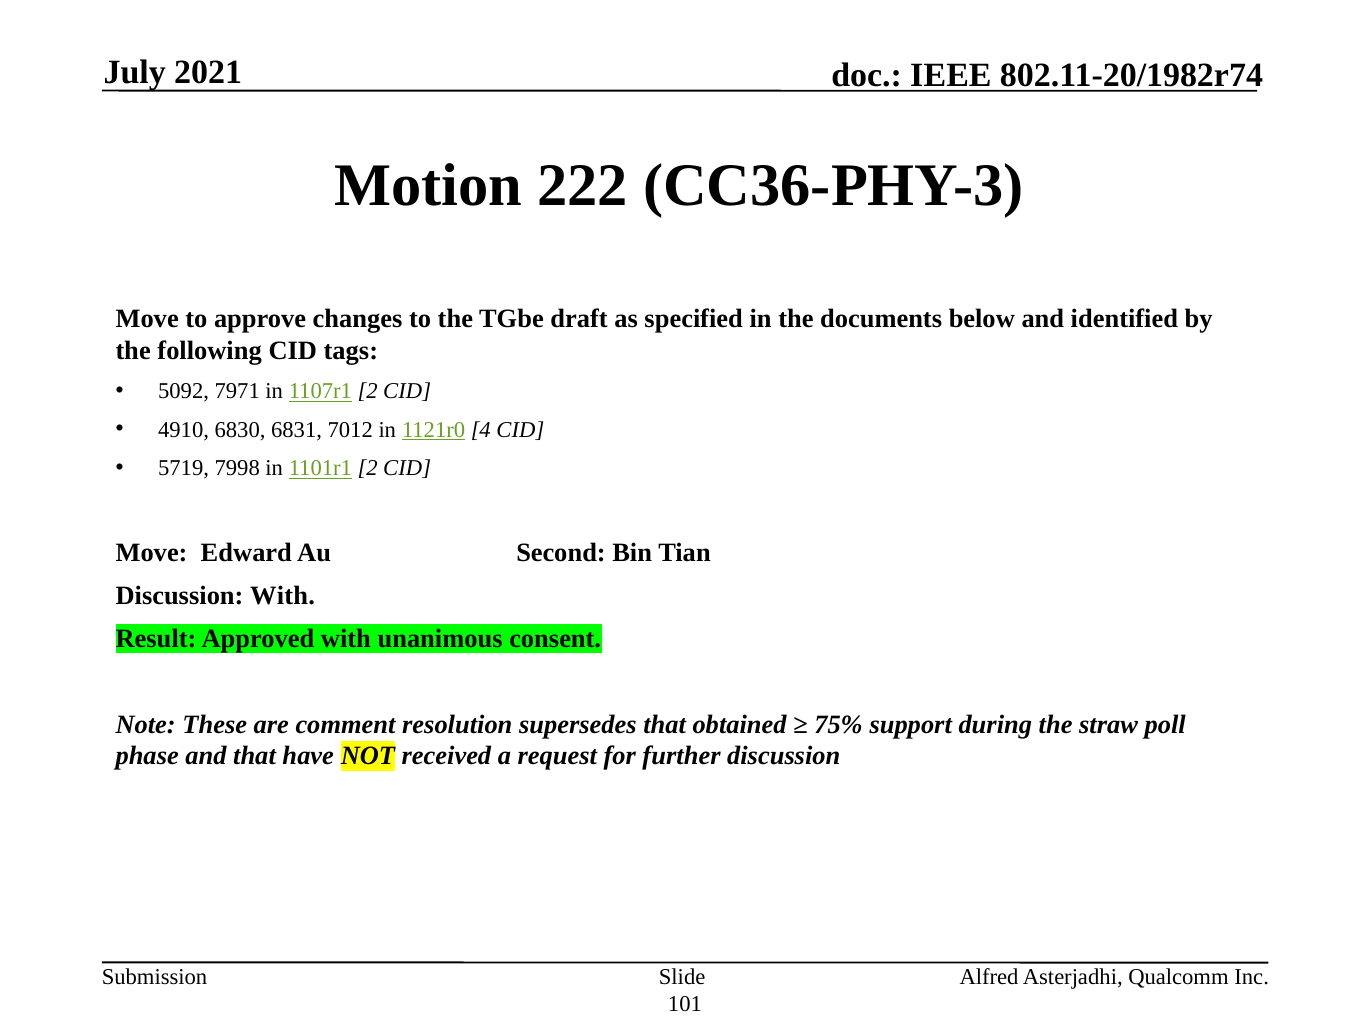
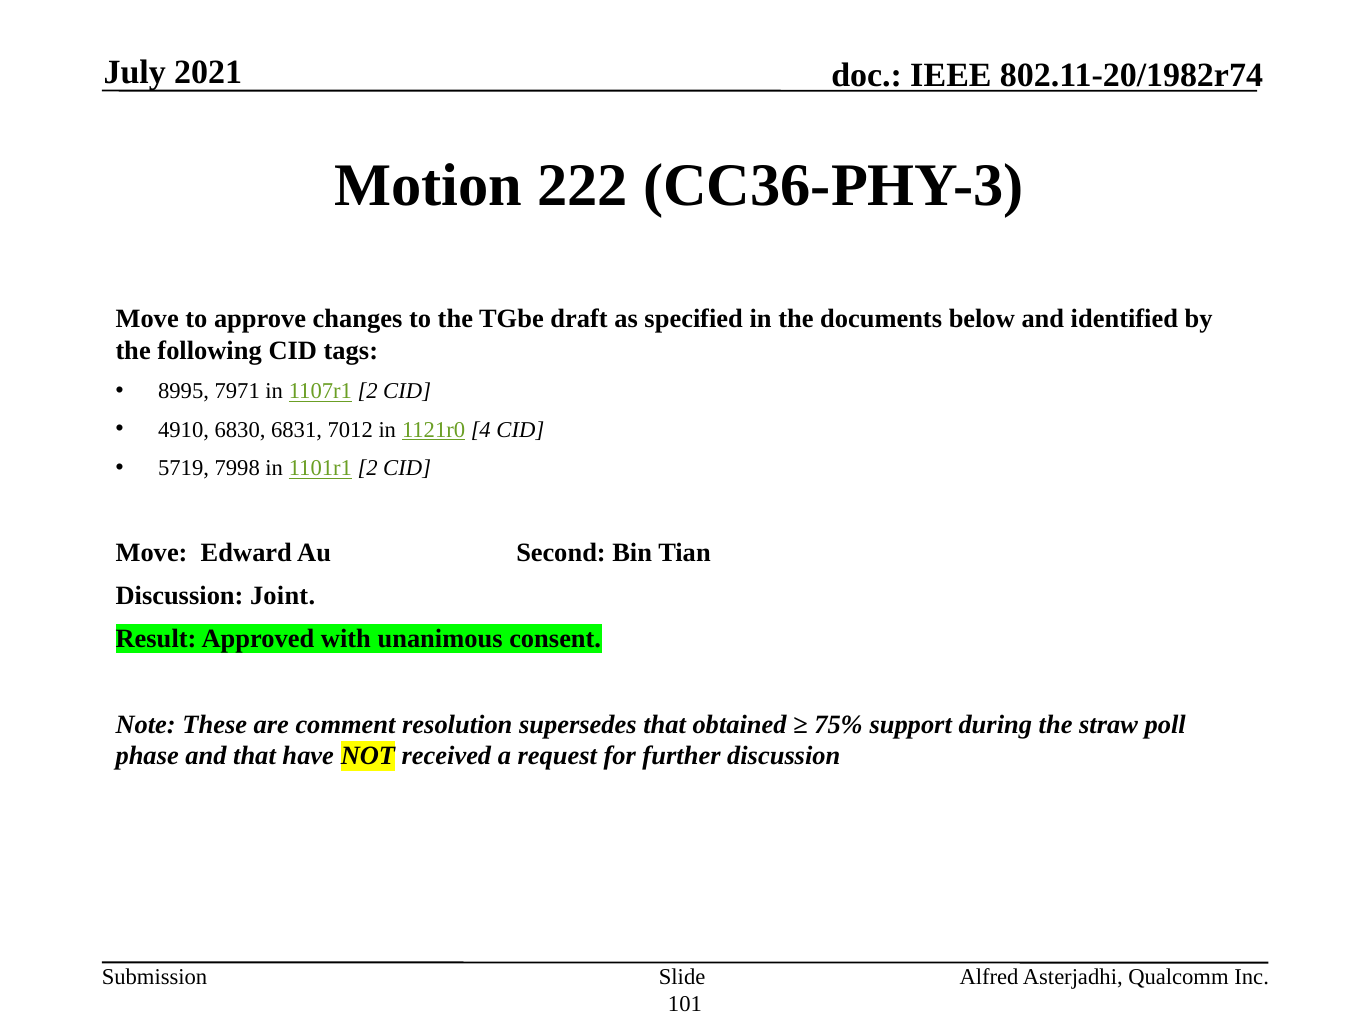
5092: 5092 -> 8995 (184, 391)
Discussion With: With -> Joint (283, 595)
